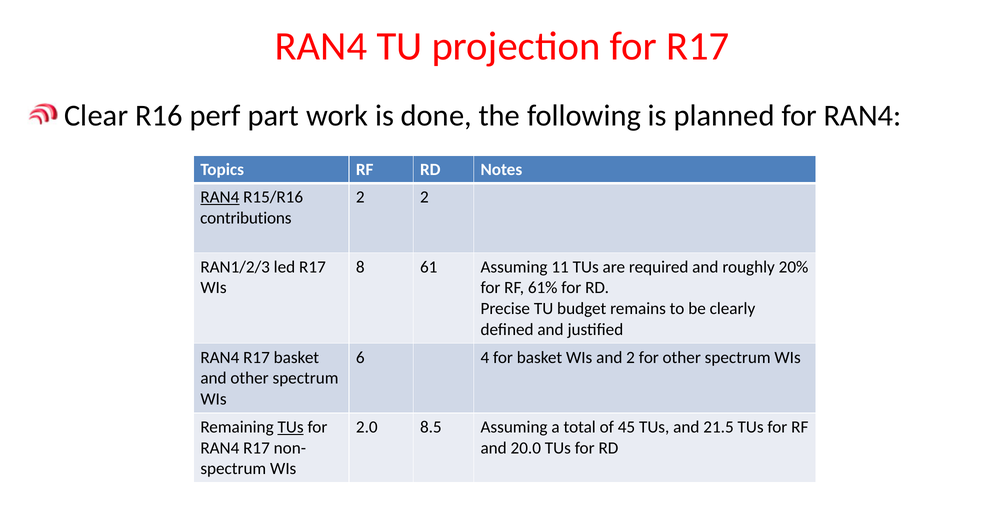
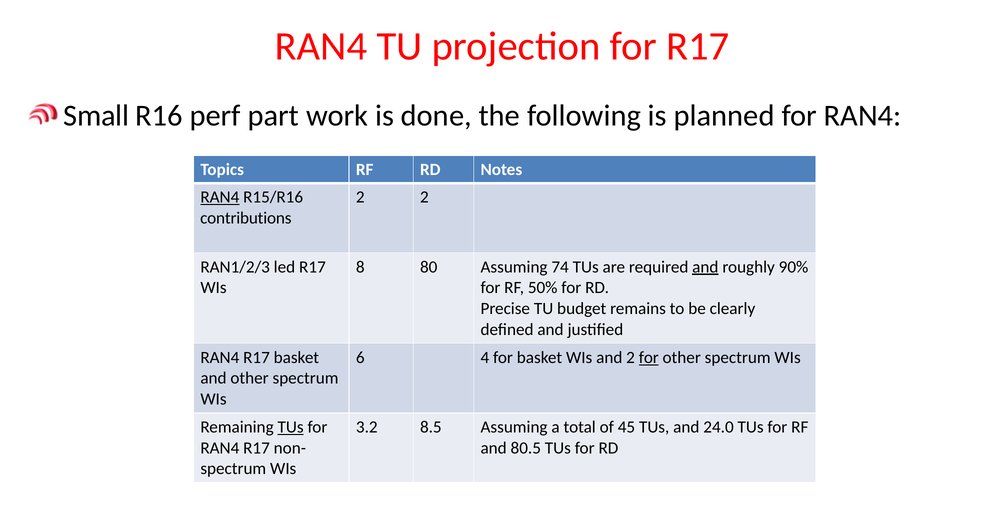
Clear: Clear -> Small (96, 116)
61: 61 -> 80 (429, 267)
11: 11 -> 74 (560, 267)
and underline: none -> present (705, 267)
20%: 20% -> 90% (794, 267)
61%: 61% -> 50% (543, 288)
for underline: none -> present (649, 358)
2.0: 2.0 -> 3.2 (367, 428)
21.5: 21.5 -> 24.0 (719, 428)
20.0: 20.0 -> 80.5 (526, 449)
